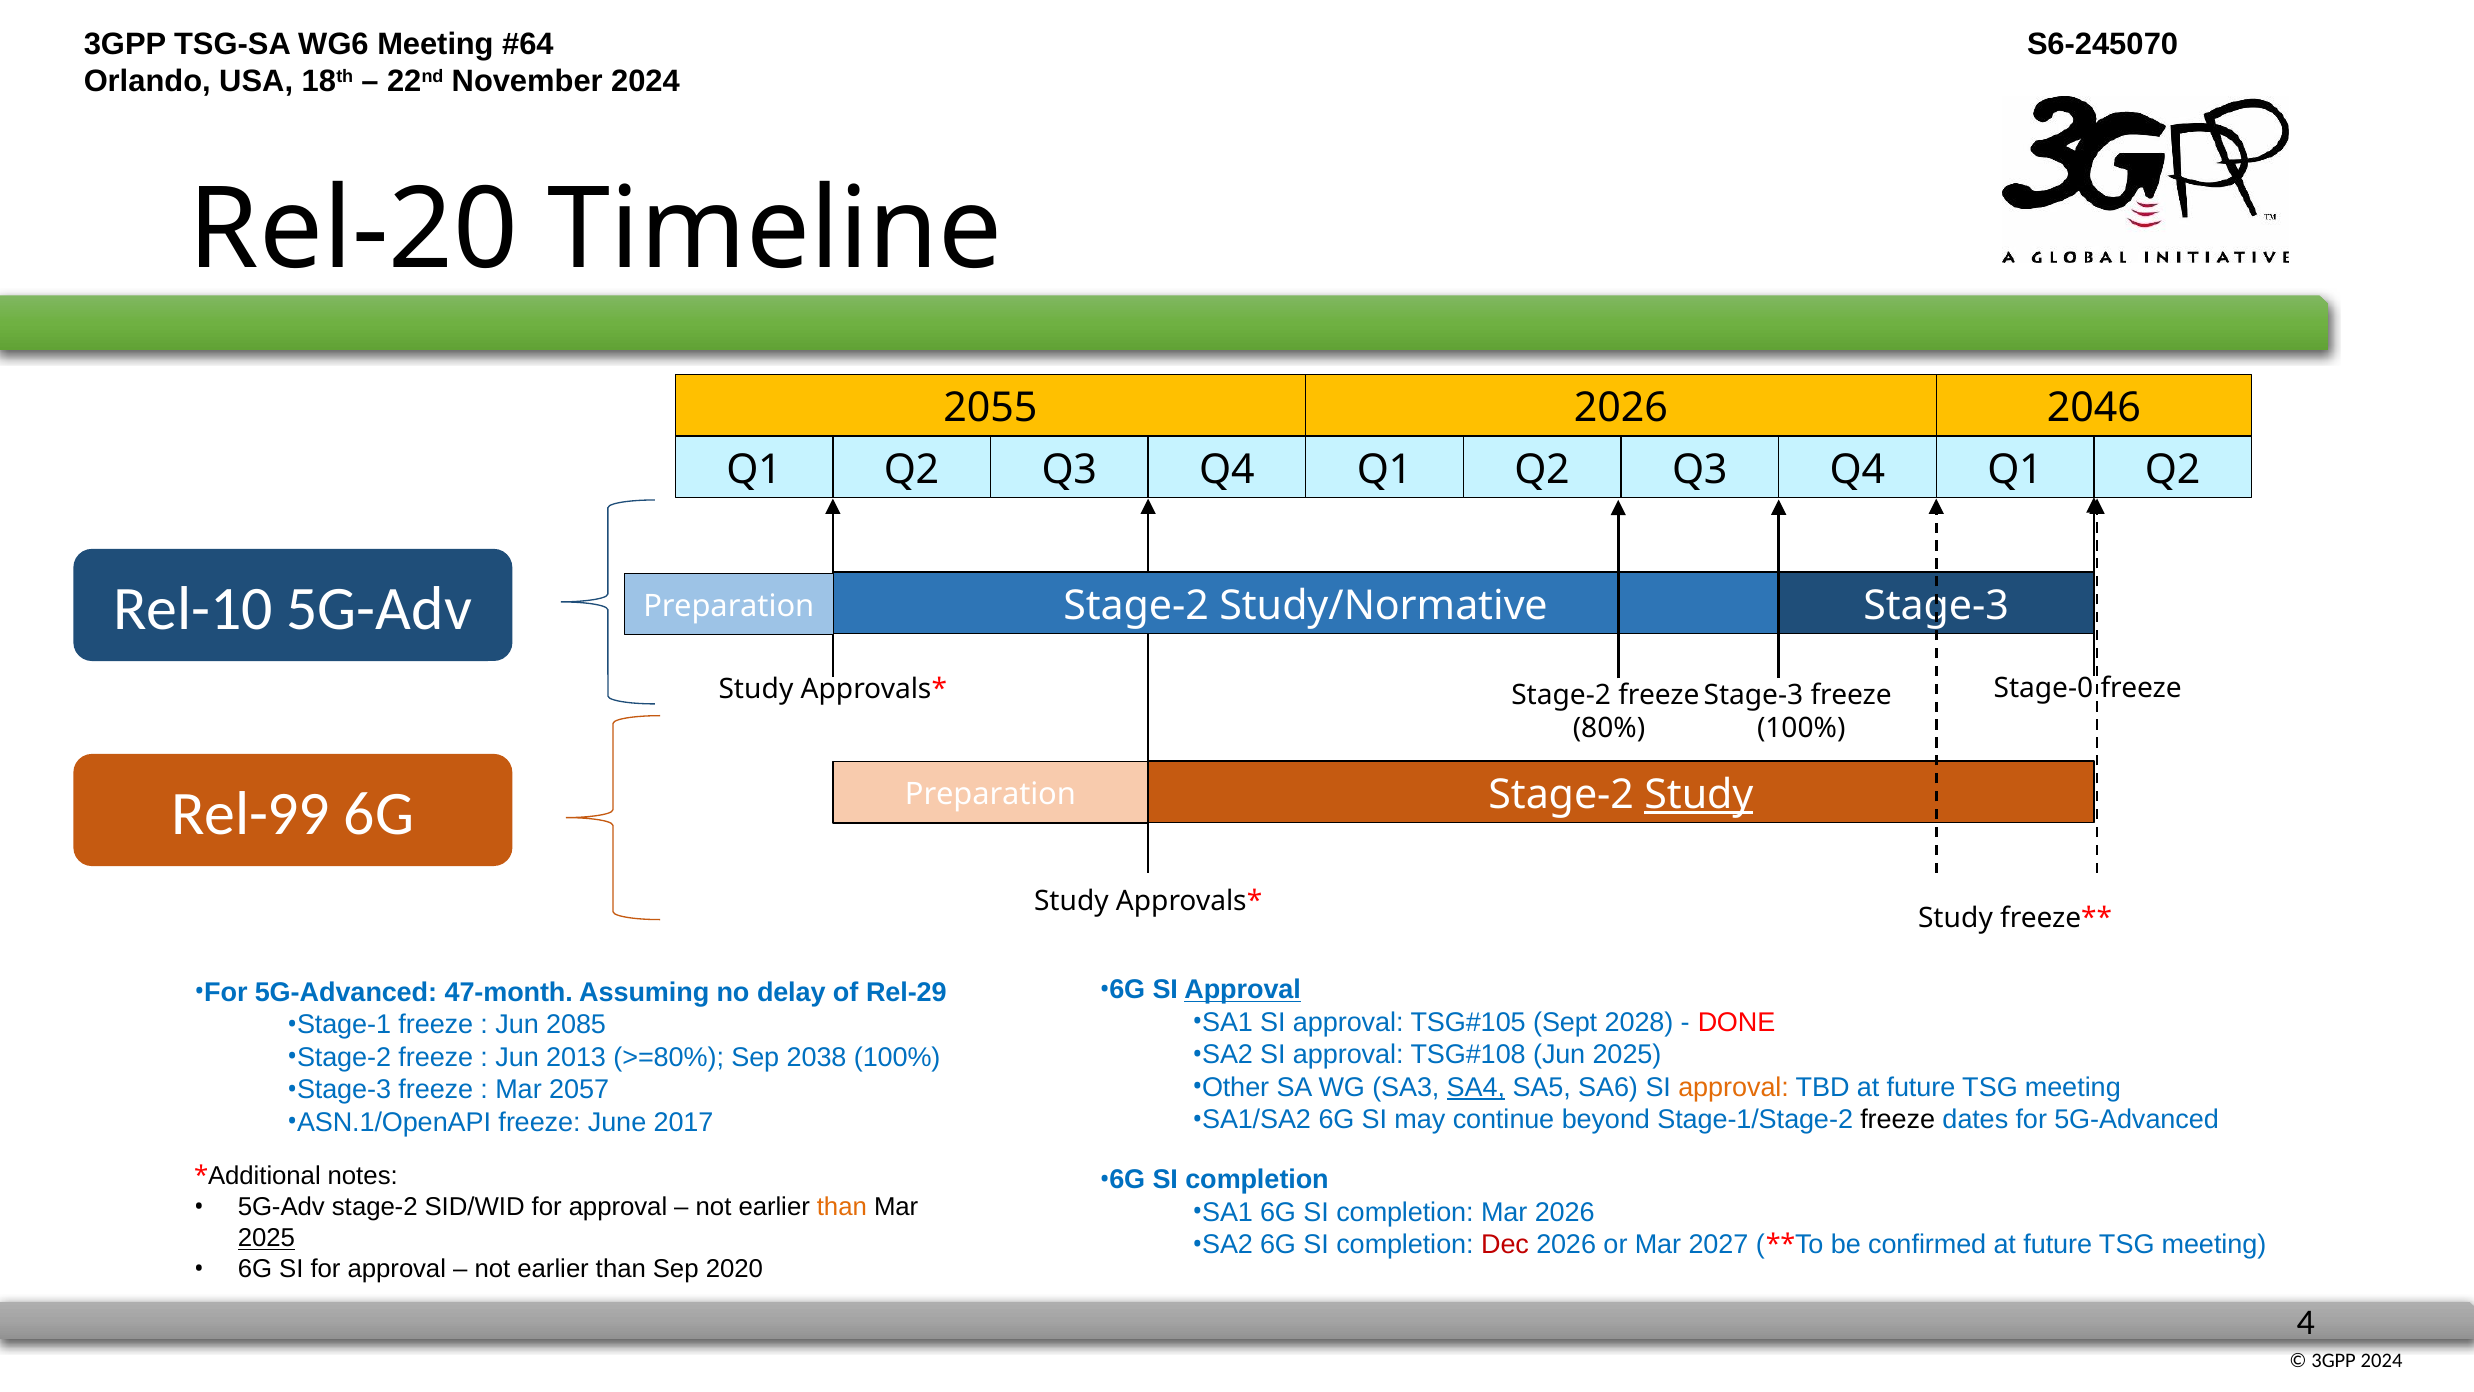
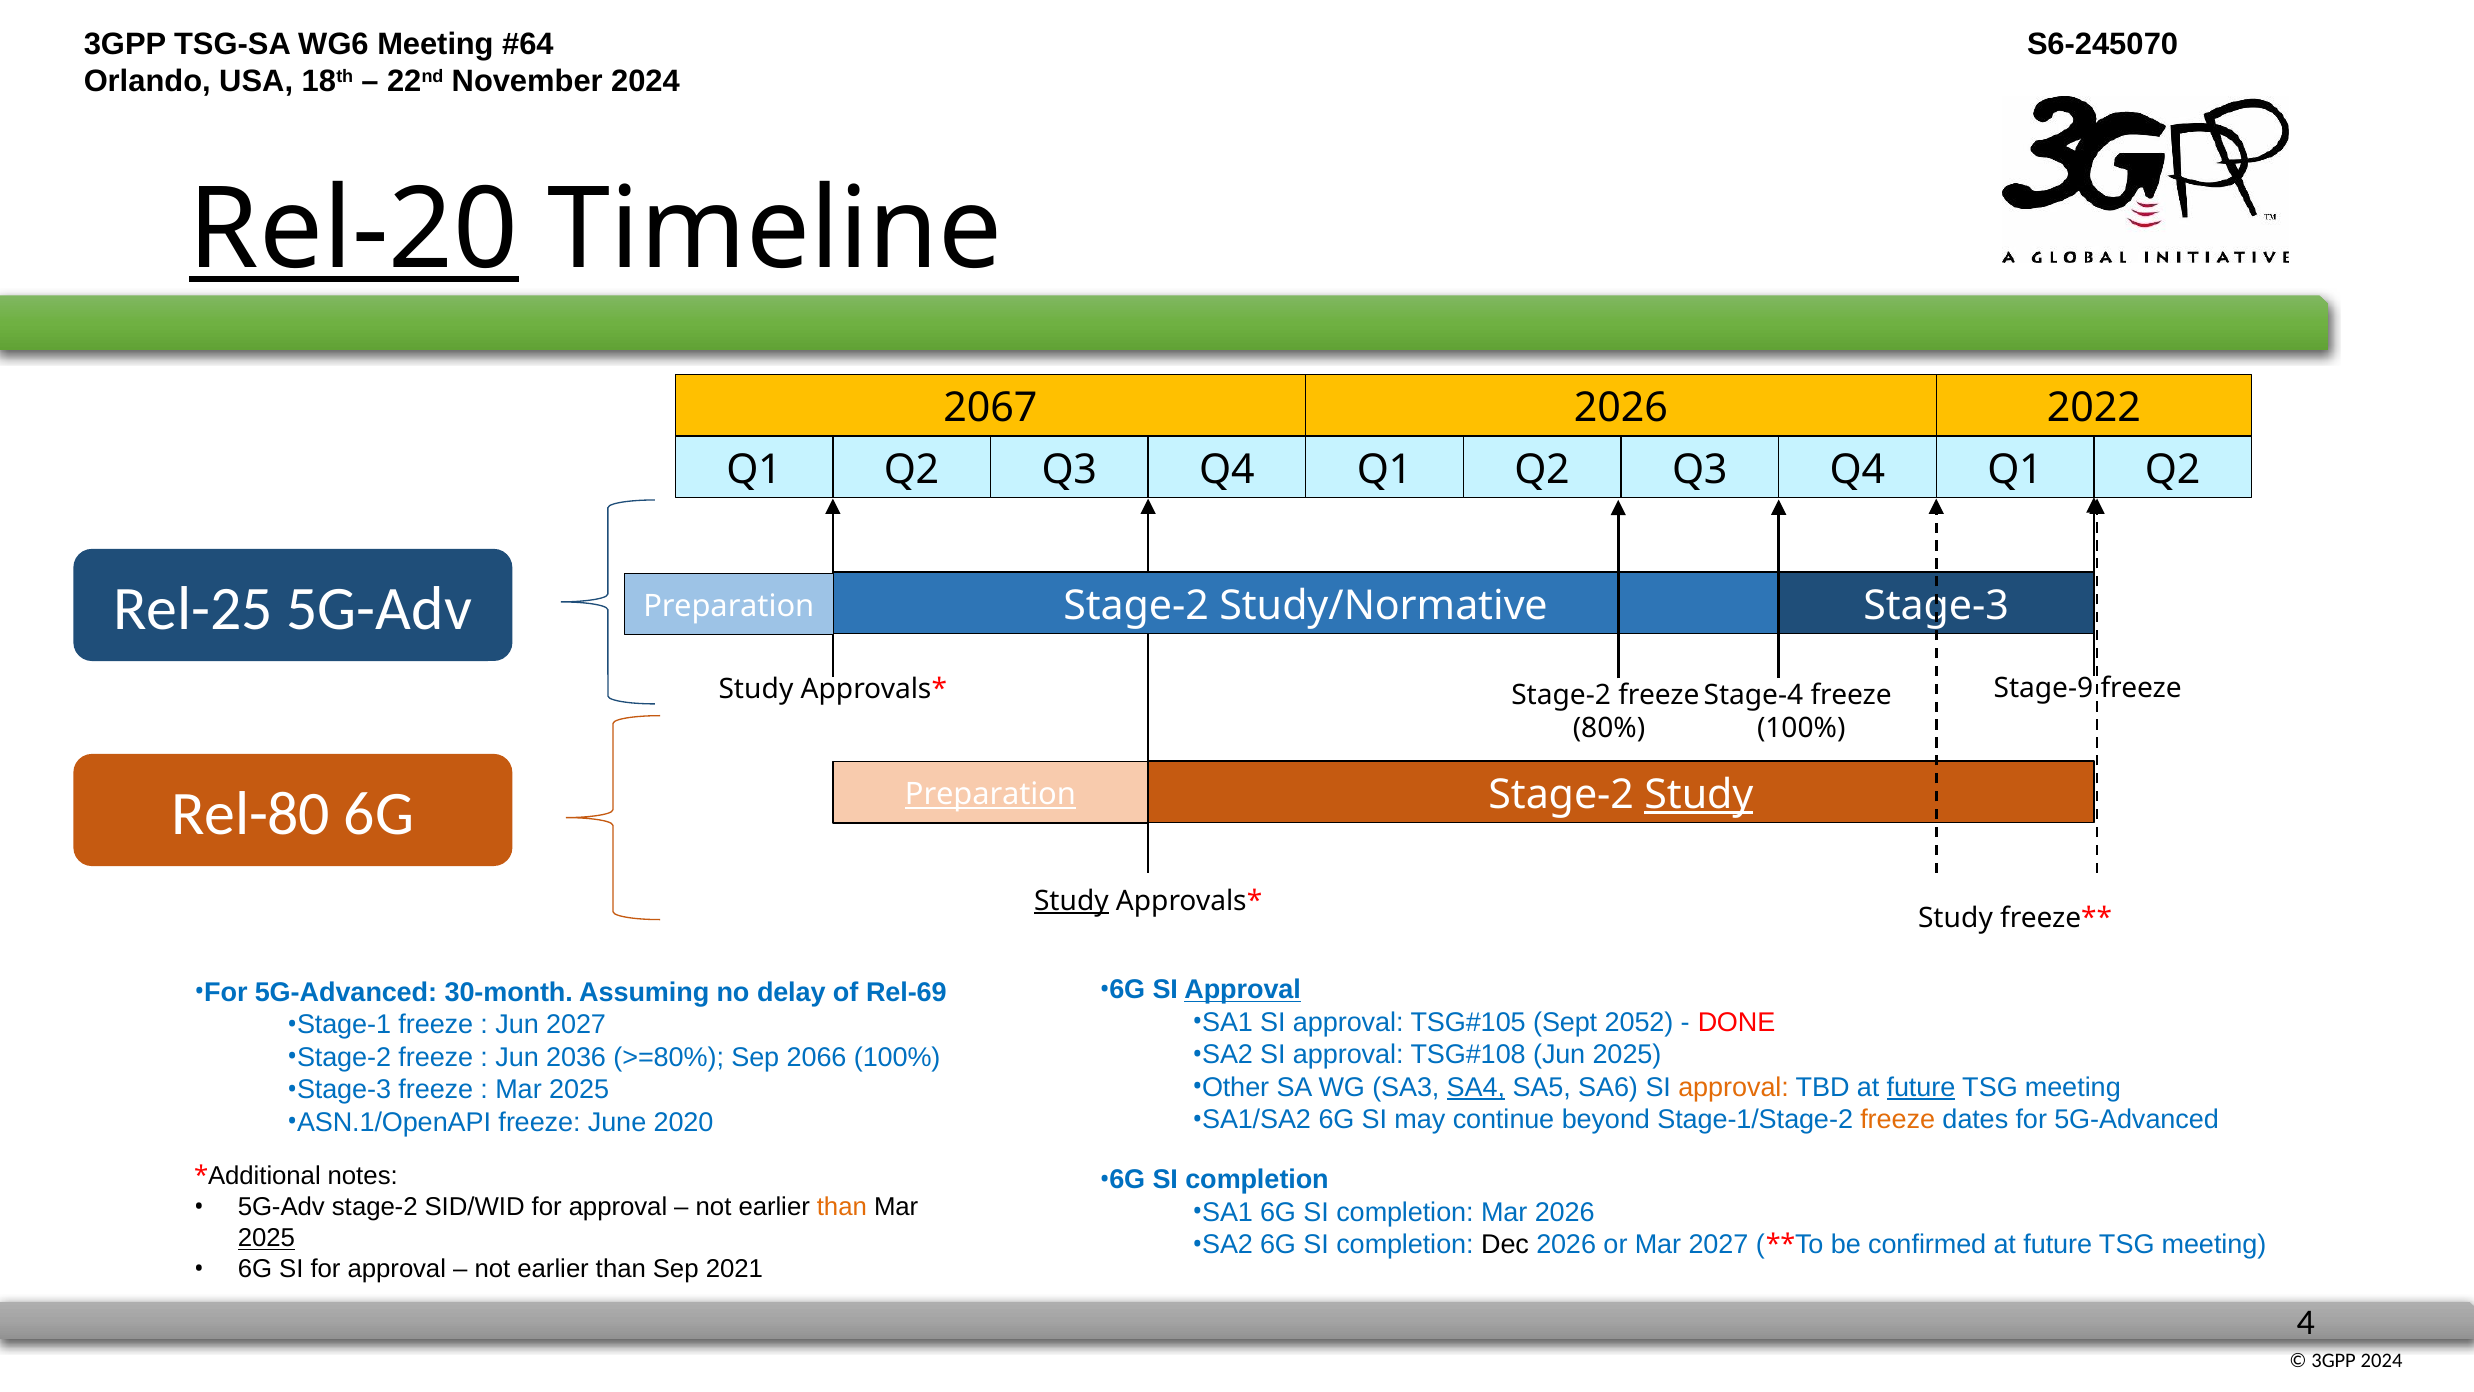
Rel-20 underline: none -> present (354, 230)
2055: 2055 -> 2067 (990, 408)
2046: 2046 -> 2022 (2094, 408)
Rel-10: Rel-10 -> Rel-25 (193, 609)
Stage-0: Stage-0 -> Stage-9 (2043, 688)
Stage-3: Stage-3 -> Stage-4 (1753, 695)
Preparation underline: none -> present (990, 794)
Rel-99: Rel-99 -> Rel-80 (251, 814)
Study underline: none -> present (1071, 901)
47-month: 47-month -> 30-month (509, 992)
Rel-29: Rel-29 -> Rel-69 (906, 992)
2028: 2028 -> 2052 (1639, 1022)
Jun 2085: 2085 -> 2027 (576, 1025)
2013: 2013 -> 2036 (576, 1057)
2038: 2038 -> 2066 (817, 1057)
future underline: none -> present (1921, 1087)
2057: 2057 -> 2025 (579, 1089)
freeze colour: black -> orange (1898, 1119)
2017: 2017 -> 2020 (684, 1122)
Dec colour: red -> black (1505, 1245)
2020: 2020 -> 2021 (734, 1269)
